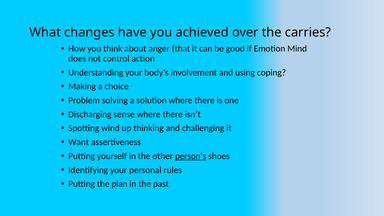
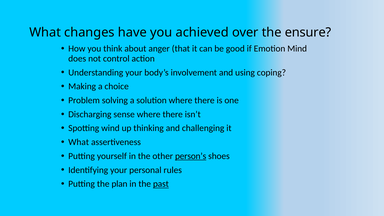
carries: carries -> ensure (308, 32)
Want: Want -> What (79, 142)
past underline: none -> present (161, 184)
